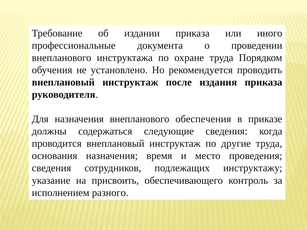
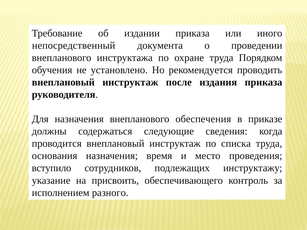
профессиональные: профессиональные -> непосредственный (74, 45)
другие: другие -> списка (236, 144)
сведения: сведения -> вступило (52, 168)
